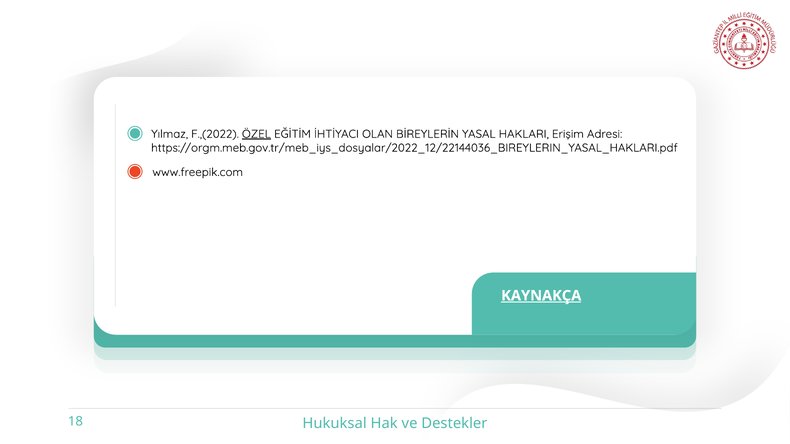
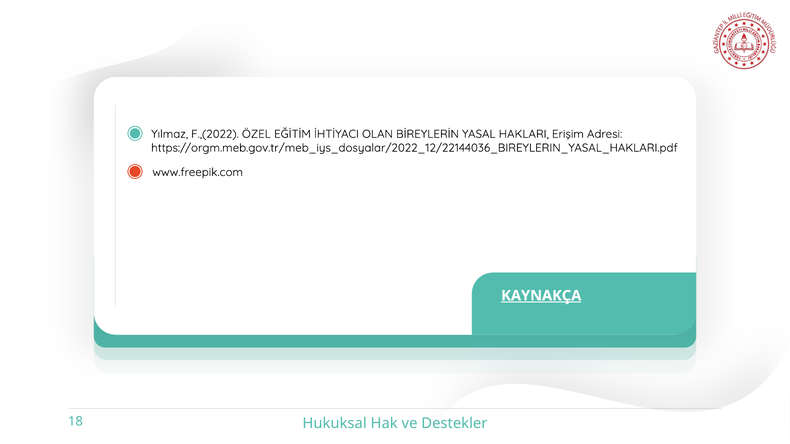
ÖZEL underline: present -> none (256, 134)
